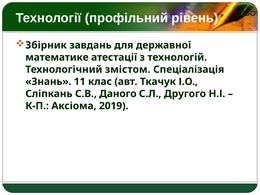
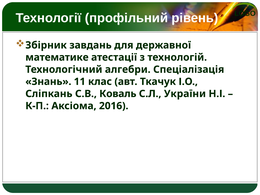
змістом: змістом -> алгебри (128, 69)
Даного: Даного -> Коваль (118, 94)
Другого: Другого -> України (185, 94)
2019: 2019 -> 2016 (114, 106)
